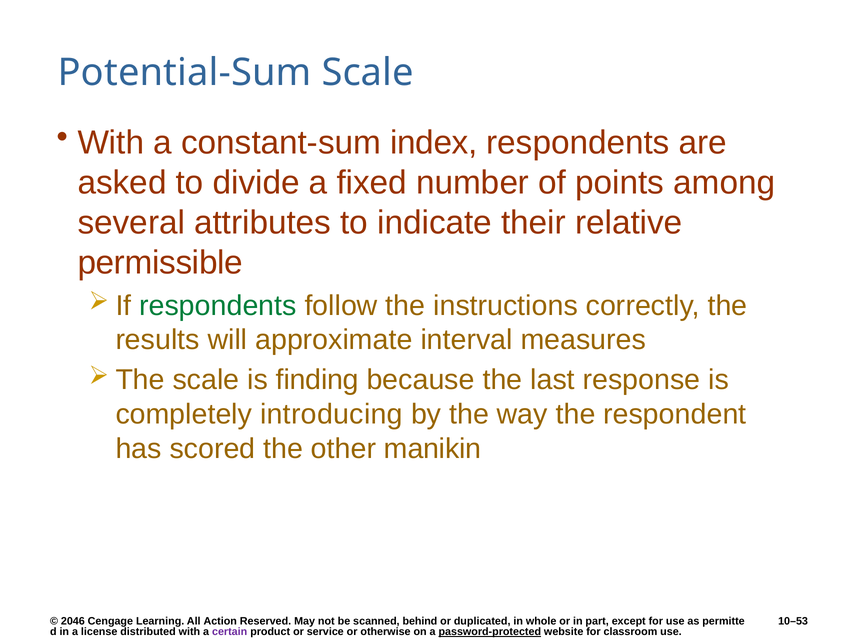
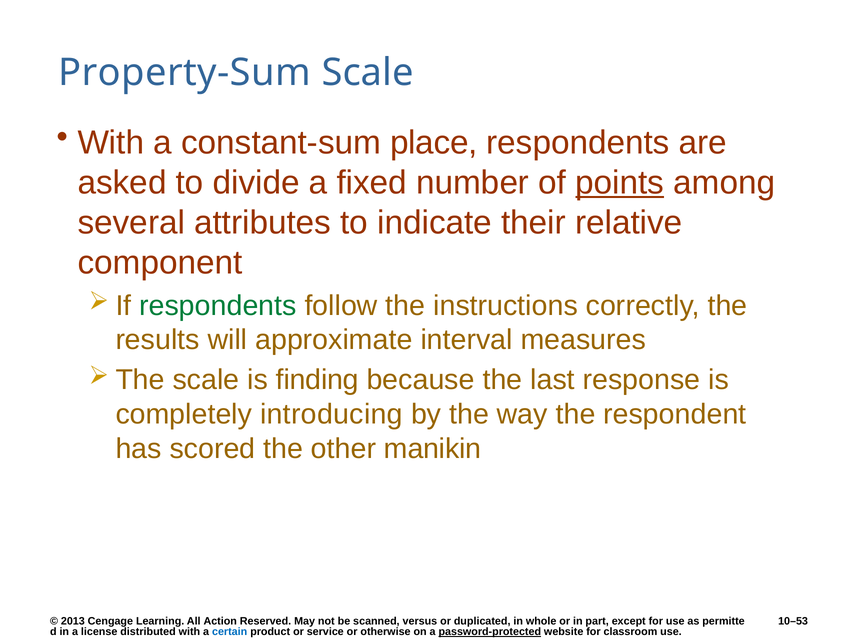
Potential-Sum: Potential-Sum -> Property-Sum (185, 73)
index: index -> place (434, 143)
points underline: none -> present (620, 183)
permissible: permissible -> component (160, 263)
2046: 2046 -> 2013 (73, 621)
behind: behind -> versus (420, 621)
certain colour: purple -> blue (230, 631)
